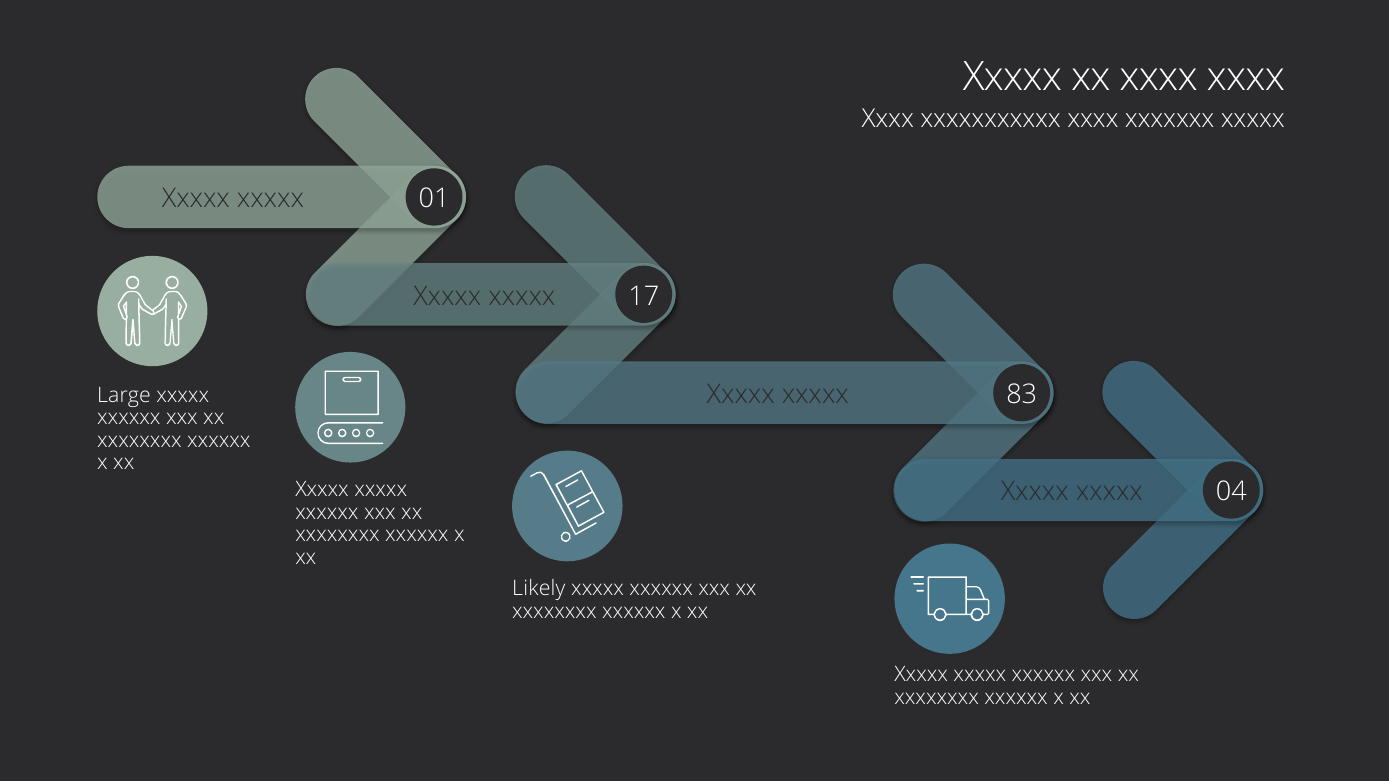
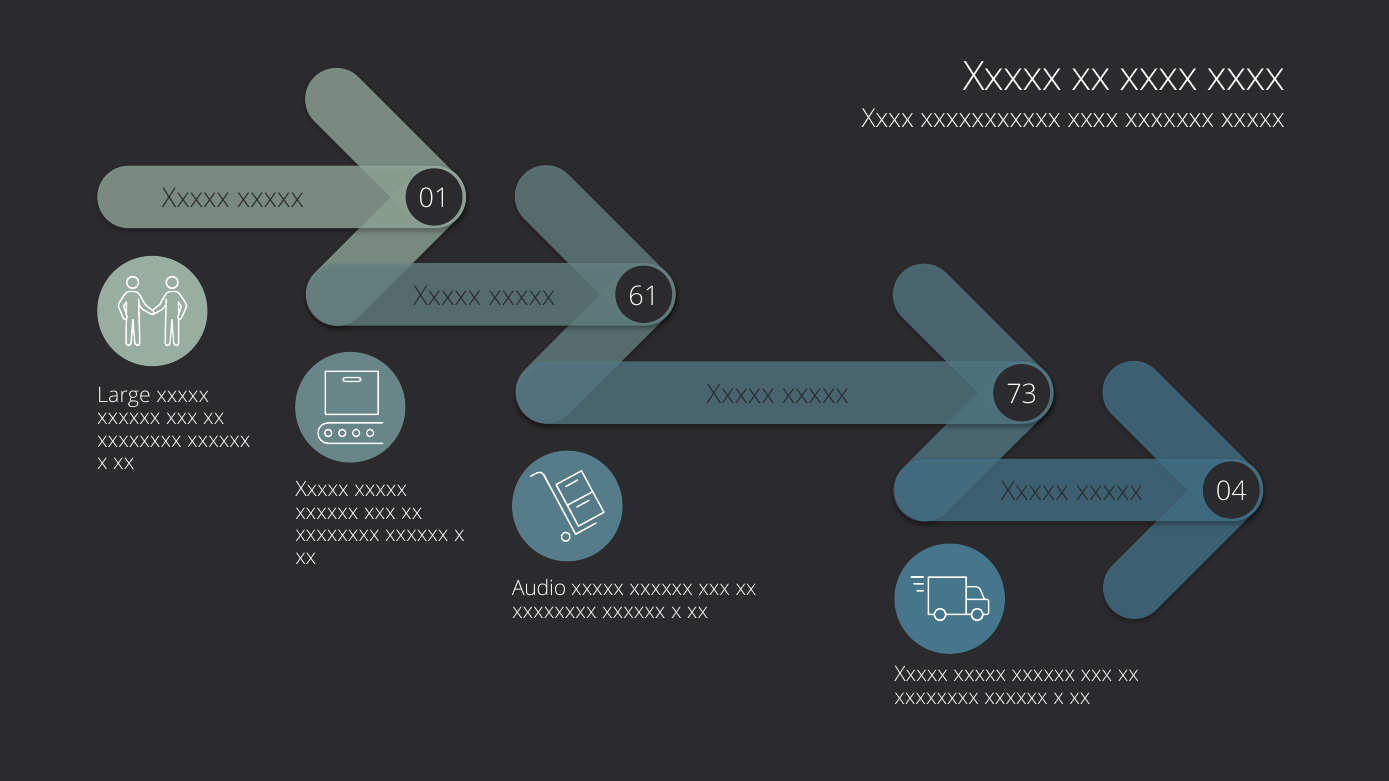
17: 17 -> 61 (644, 296)
83: 83 -> 73 (1022, 395)
Likely: Likely -> Audio (539, 589)
